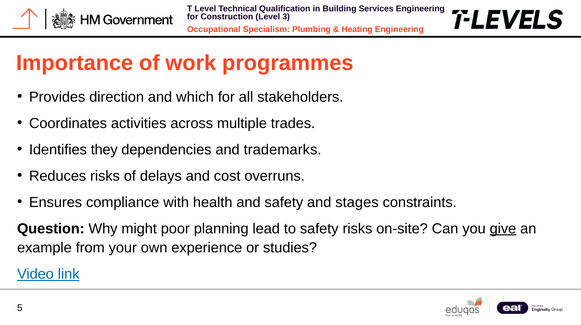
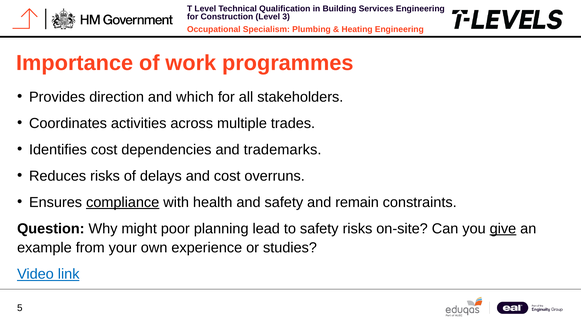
Identifies they: they -> cost (104, 150)
compliance underline: none -> present (123, 202)
stages: stages -> remain (357, 202)
